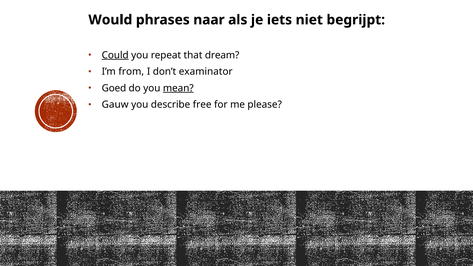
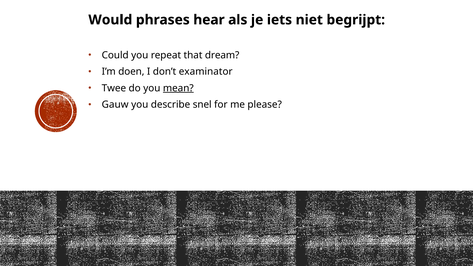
naar: naar -> hear (209, 20)
Could underline: present -> none (115, 55)
from: from -> doen (131, 72)
Goed: Goed -> Twee (114, 88)
free: free -> snel (202, 105)
